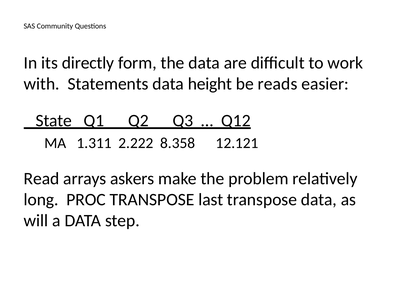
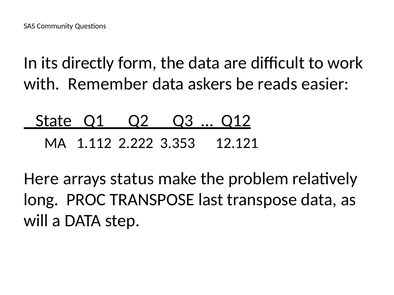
Statements: Statements -> Remember (108, 84)
height: height -> askers (210, 84)
1.311: 1.311 -> 1.112 (94, 143)
8.358: 8.358 -> 3.353 (178, 143)
Read: Read -> Here (41, 179)
askers: askers -> status (132, 179)
